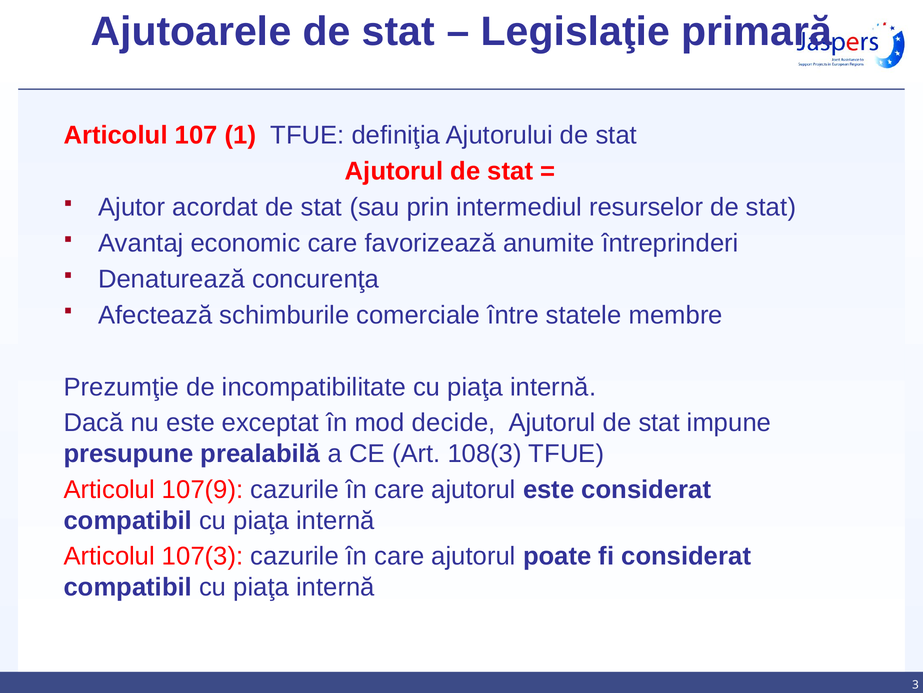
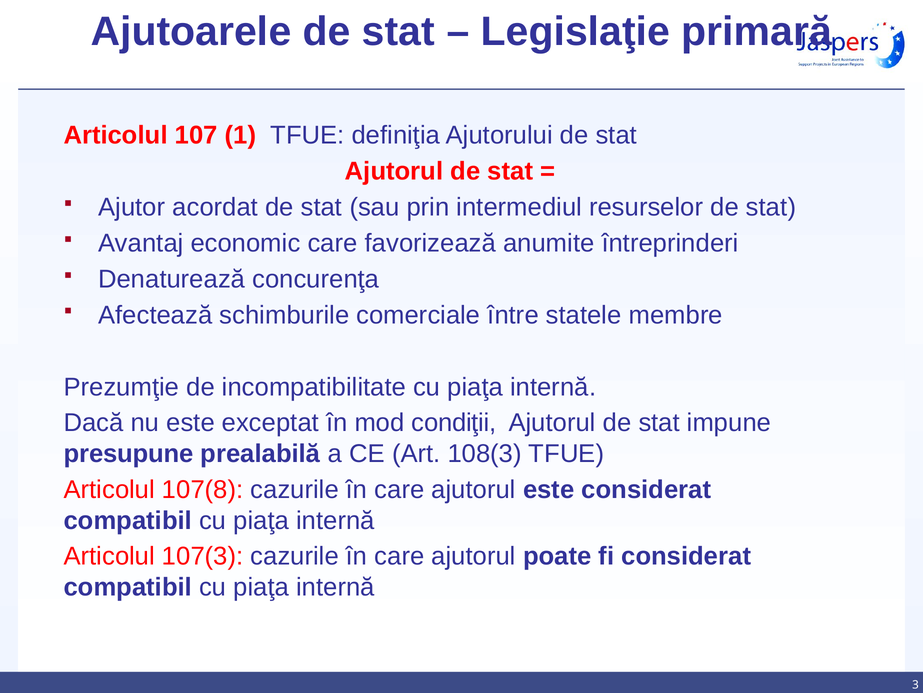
decide: decide -> condiţii (454, 423)
107(9: 107(9 -> 107(8 (203, 489)
